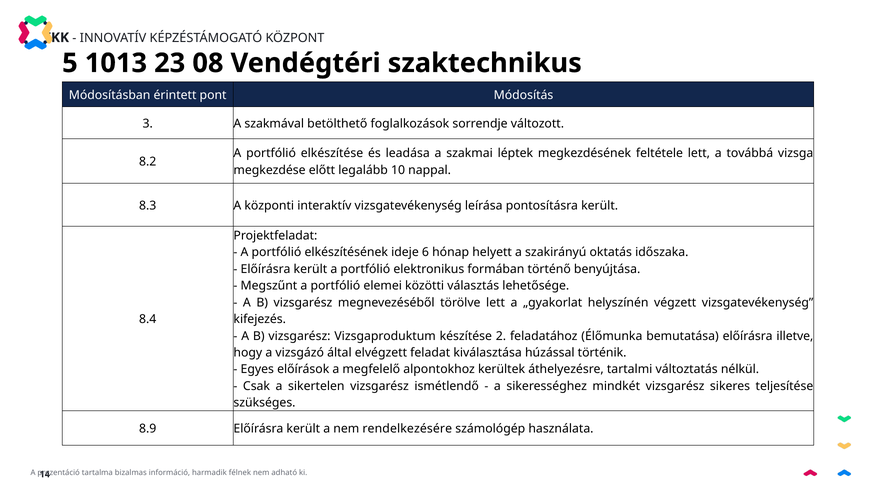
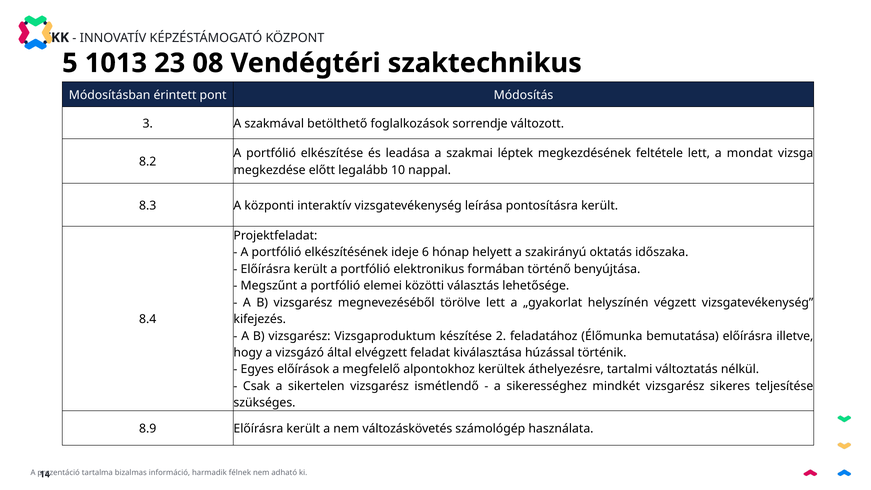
továbbá: továbbá -> mondat (750, 153)
rendelkezésére: rendelkezésére -> változáskövetés (407, 429)
